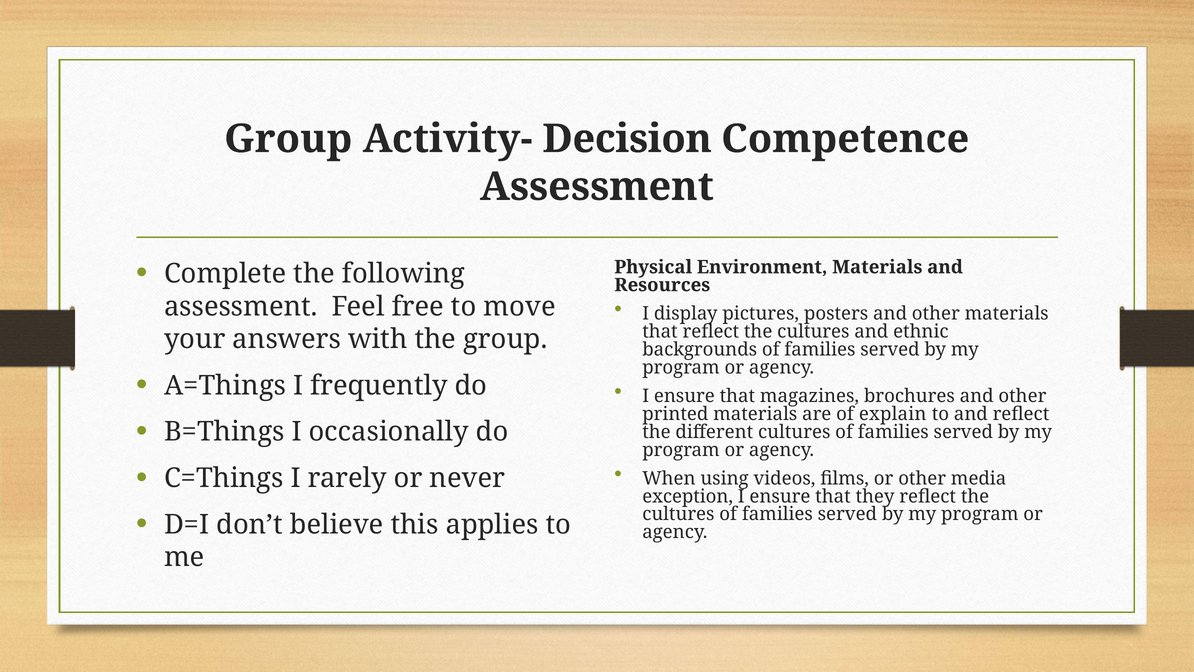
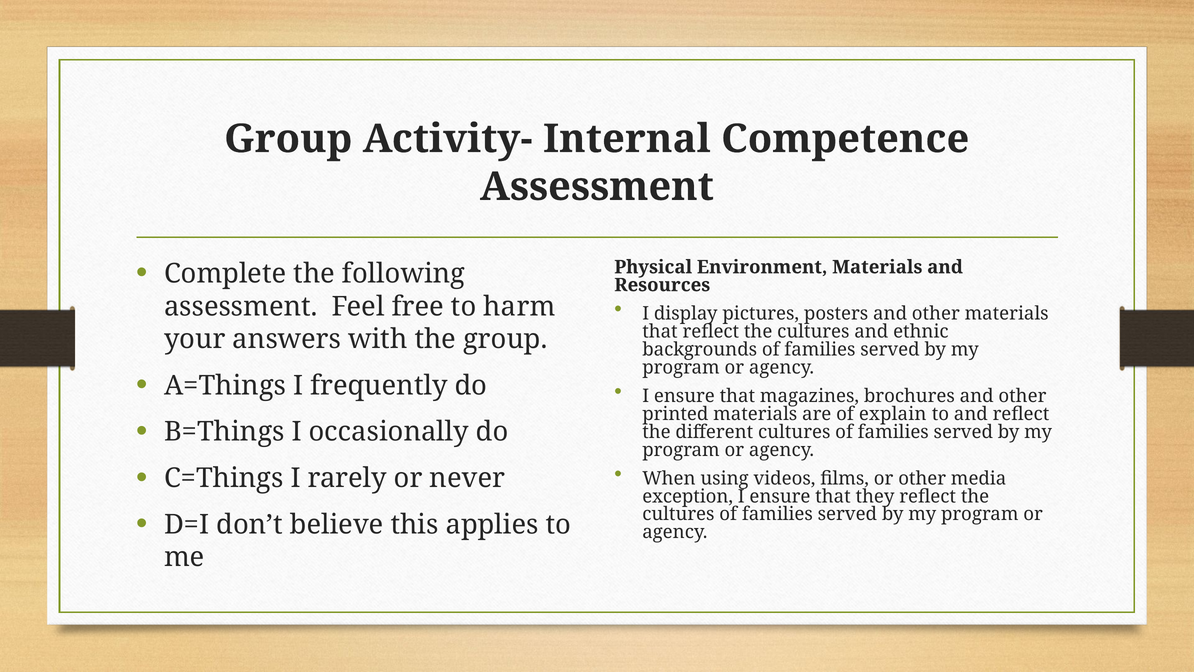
Decision: Decision -> Internal (627, 139)
move: move -> harm (519, 306)
